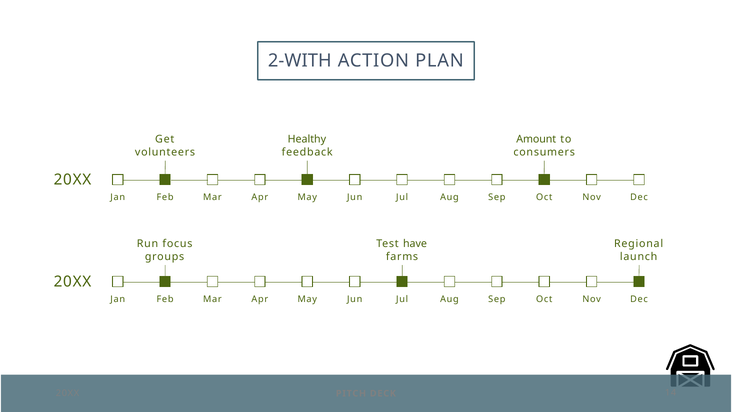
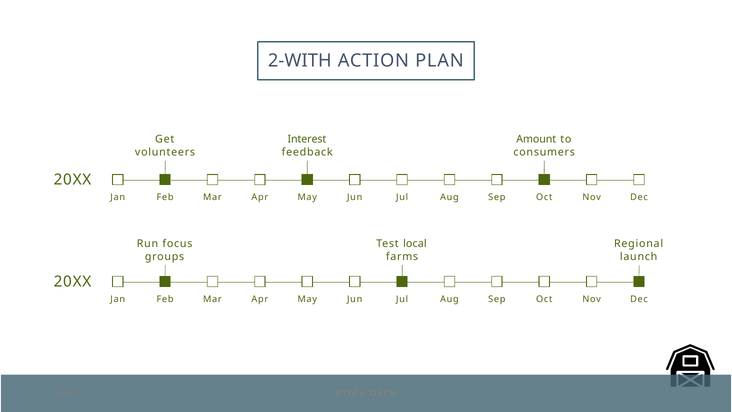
Healthy: Healthy -> Interest (307, 139)
have: have -> local (415, 244)
